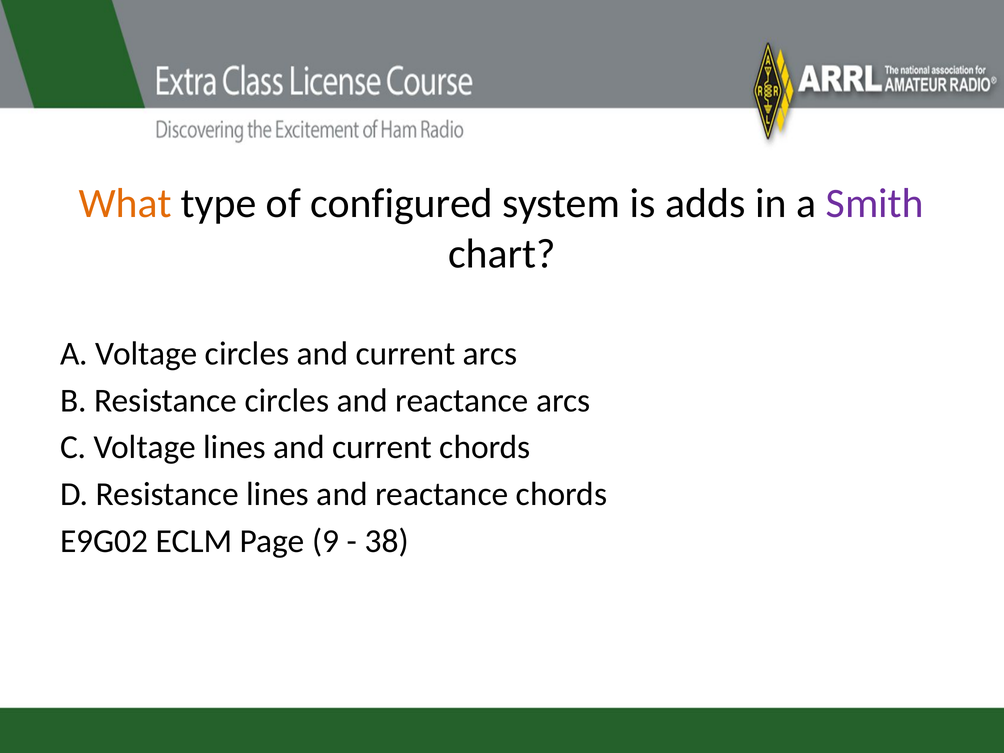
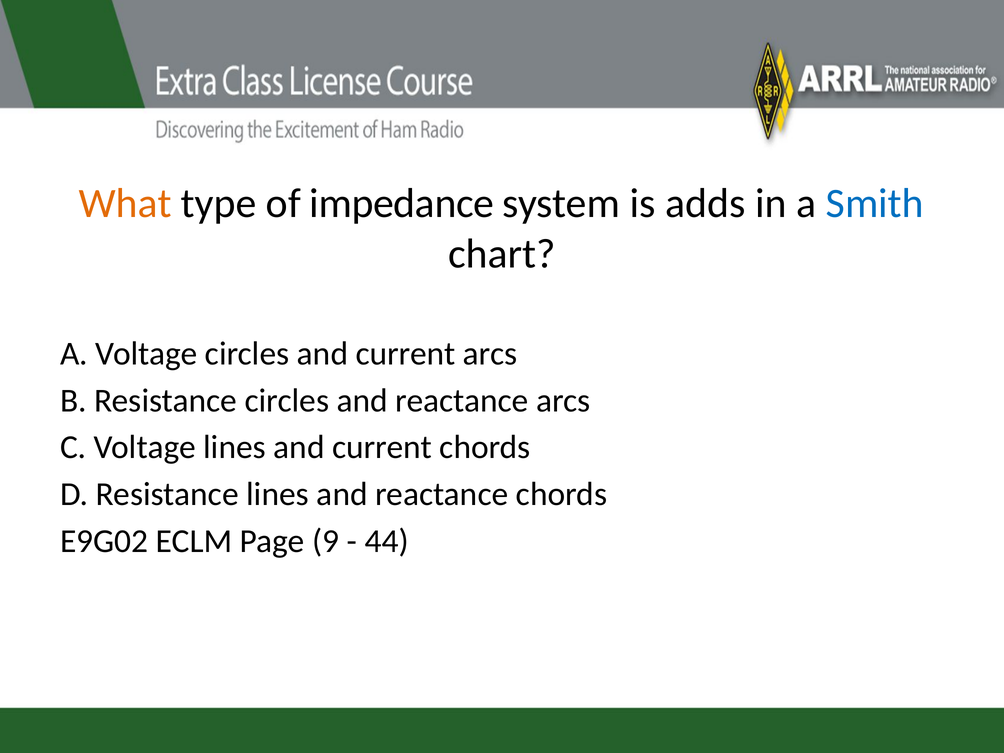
configured: configured -> impedance (402, 204)
Smith colour: purple -> blue (875, 204)
38: 38 -> 44 (387, 541)
